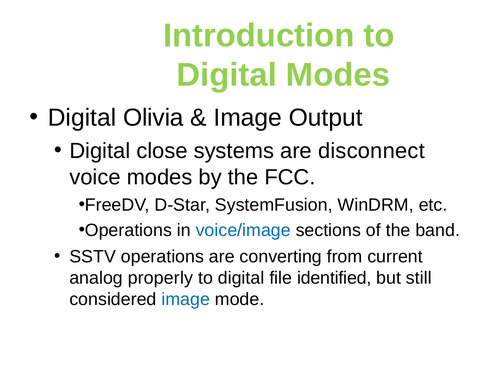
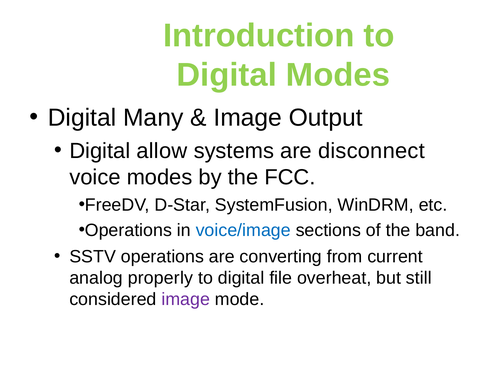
Olivia: Olivia -> Many (153, 118)
close: close -> allow (162, 151)
identified: identified -> overheat (334, 278)
image colour: blue -> purple (186, 299)
